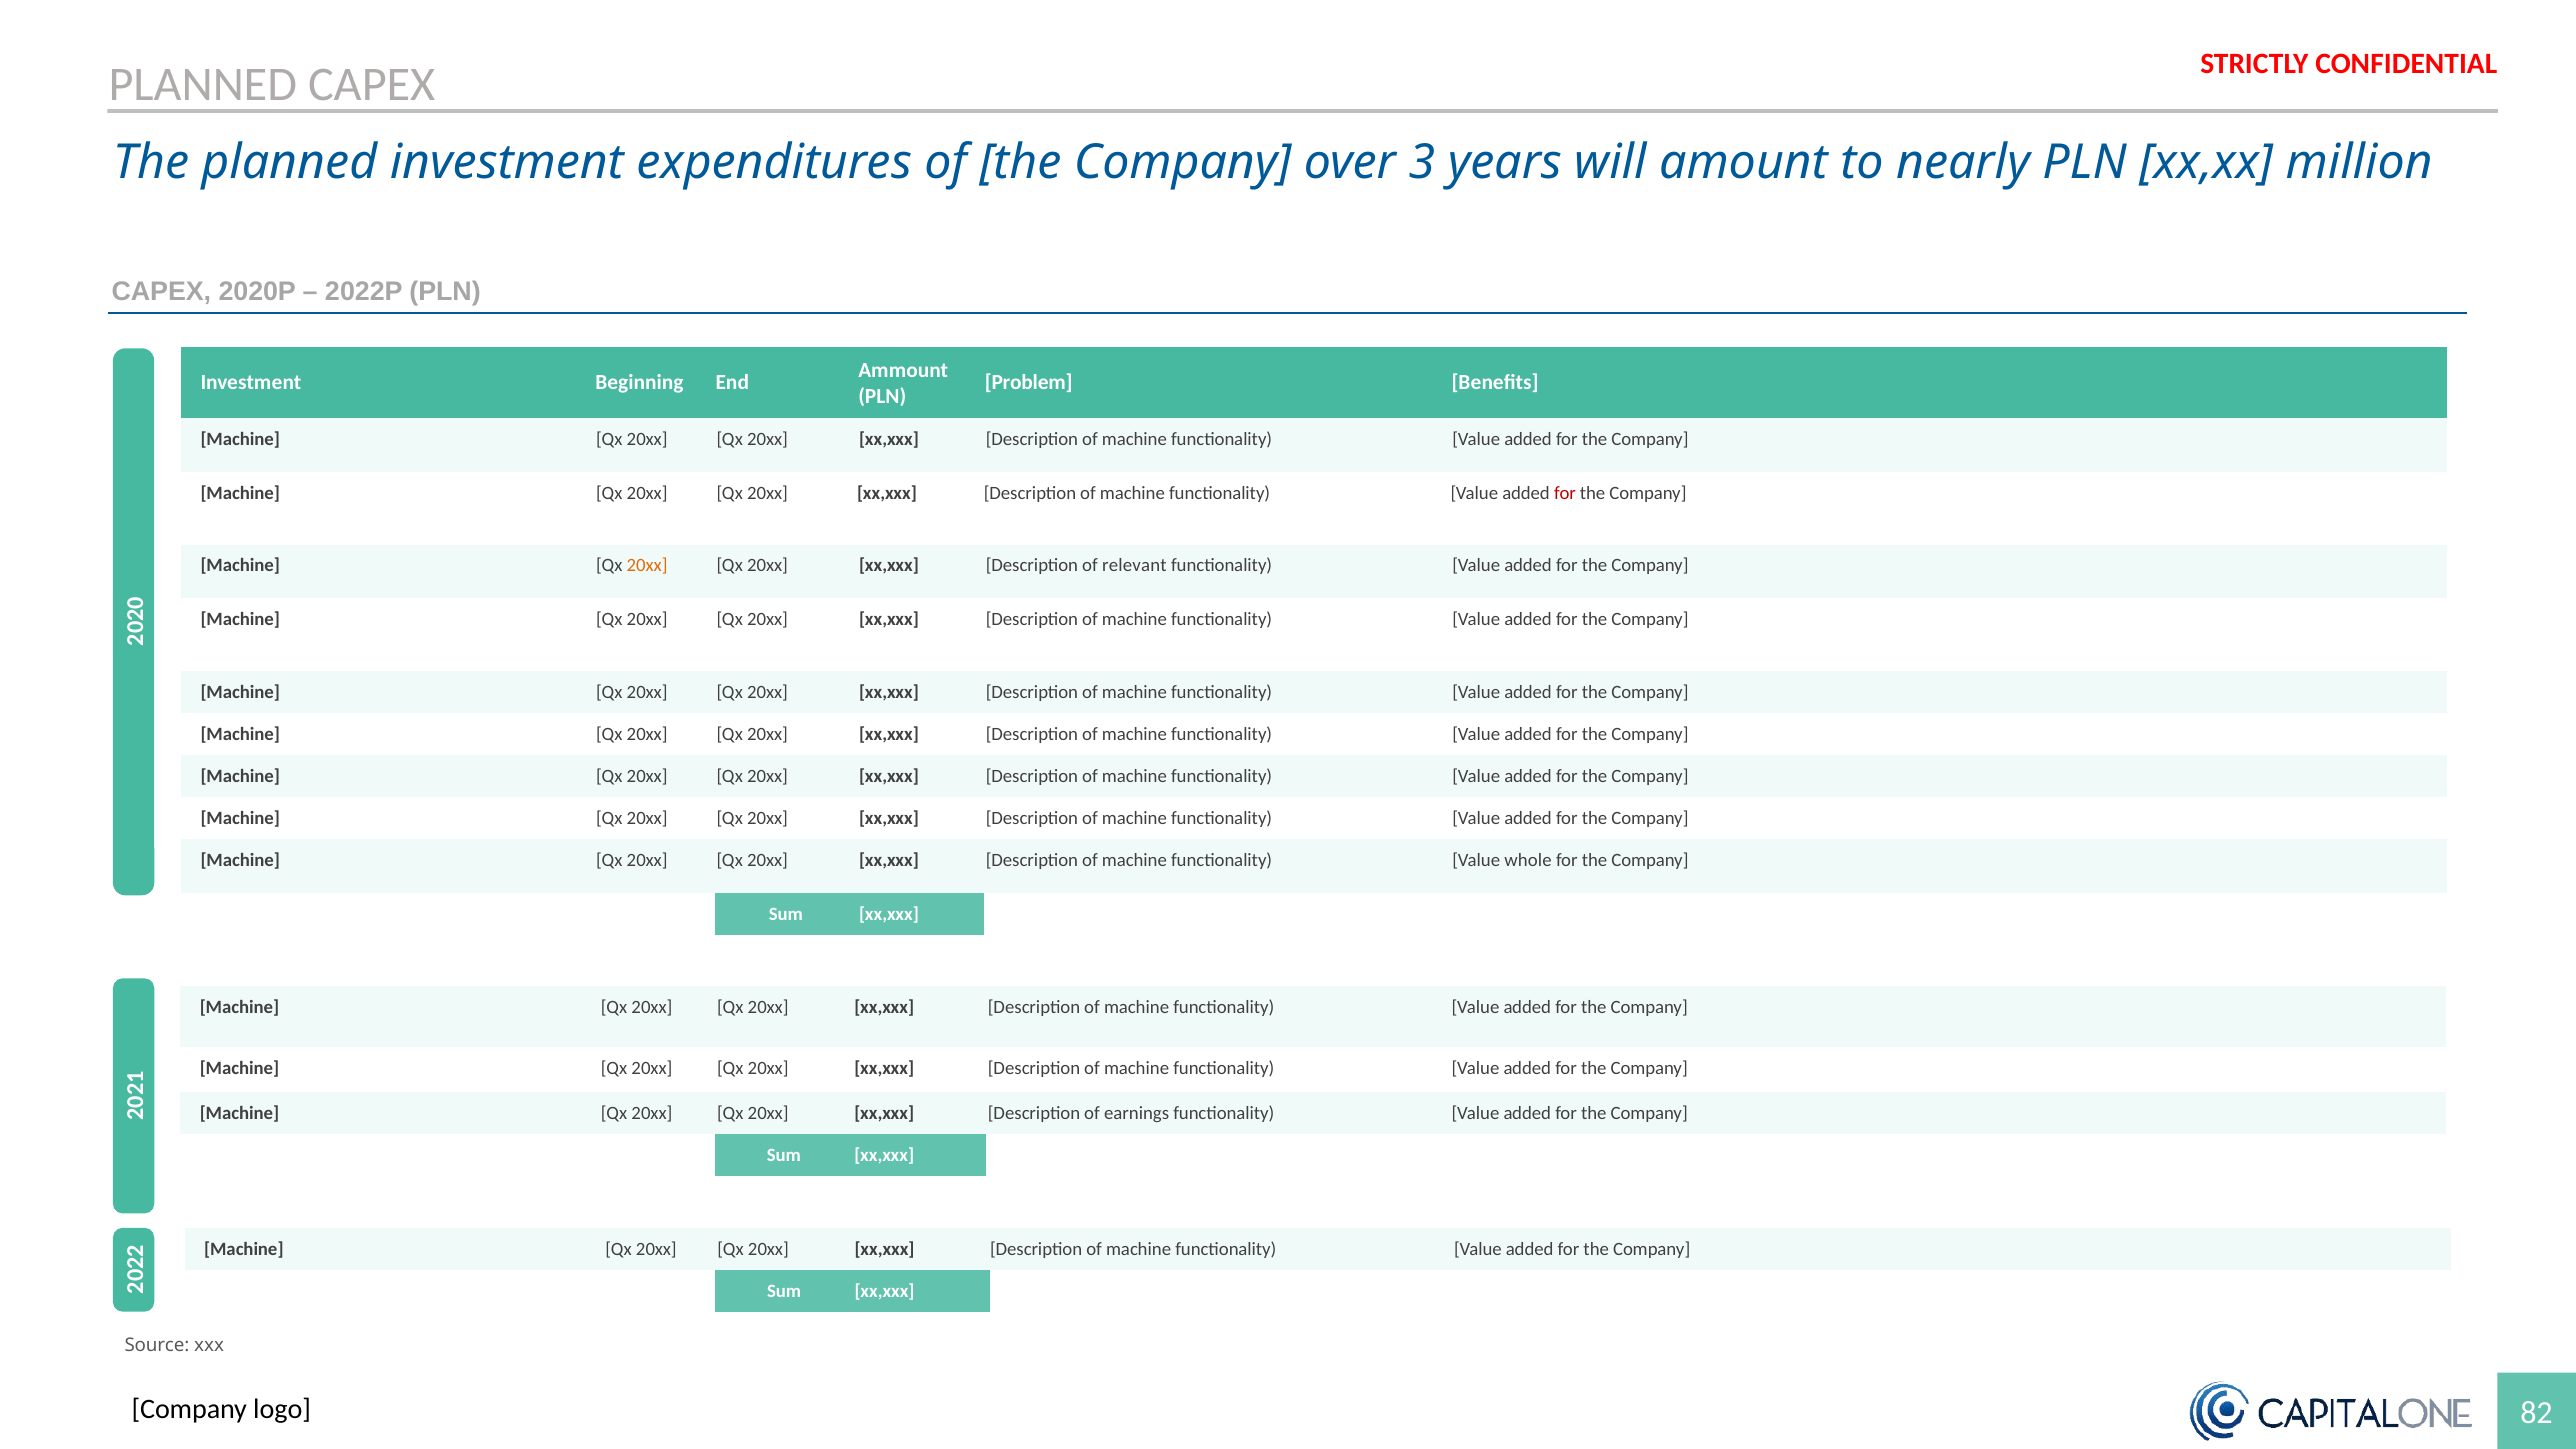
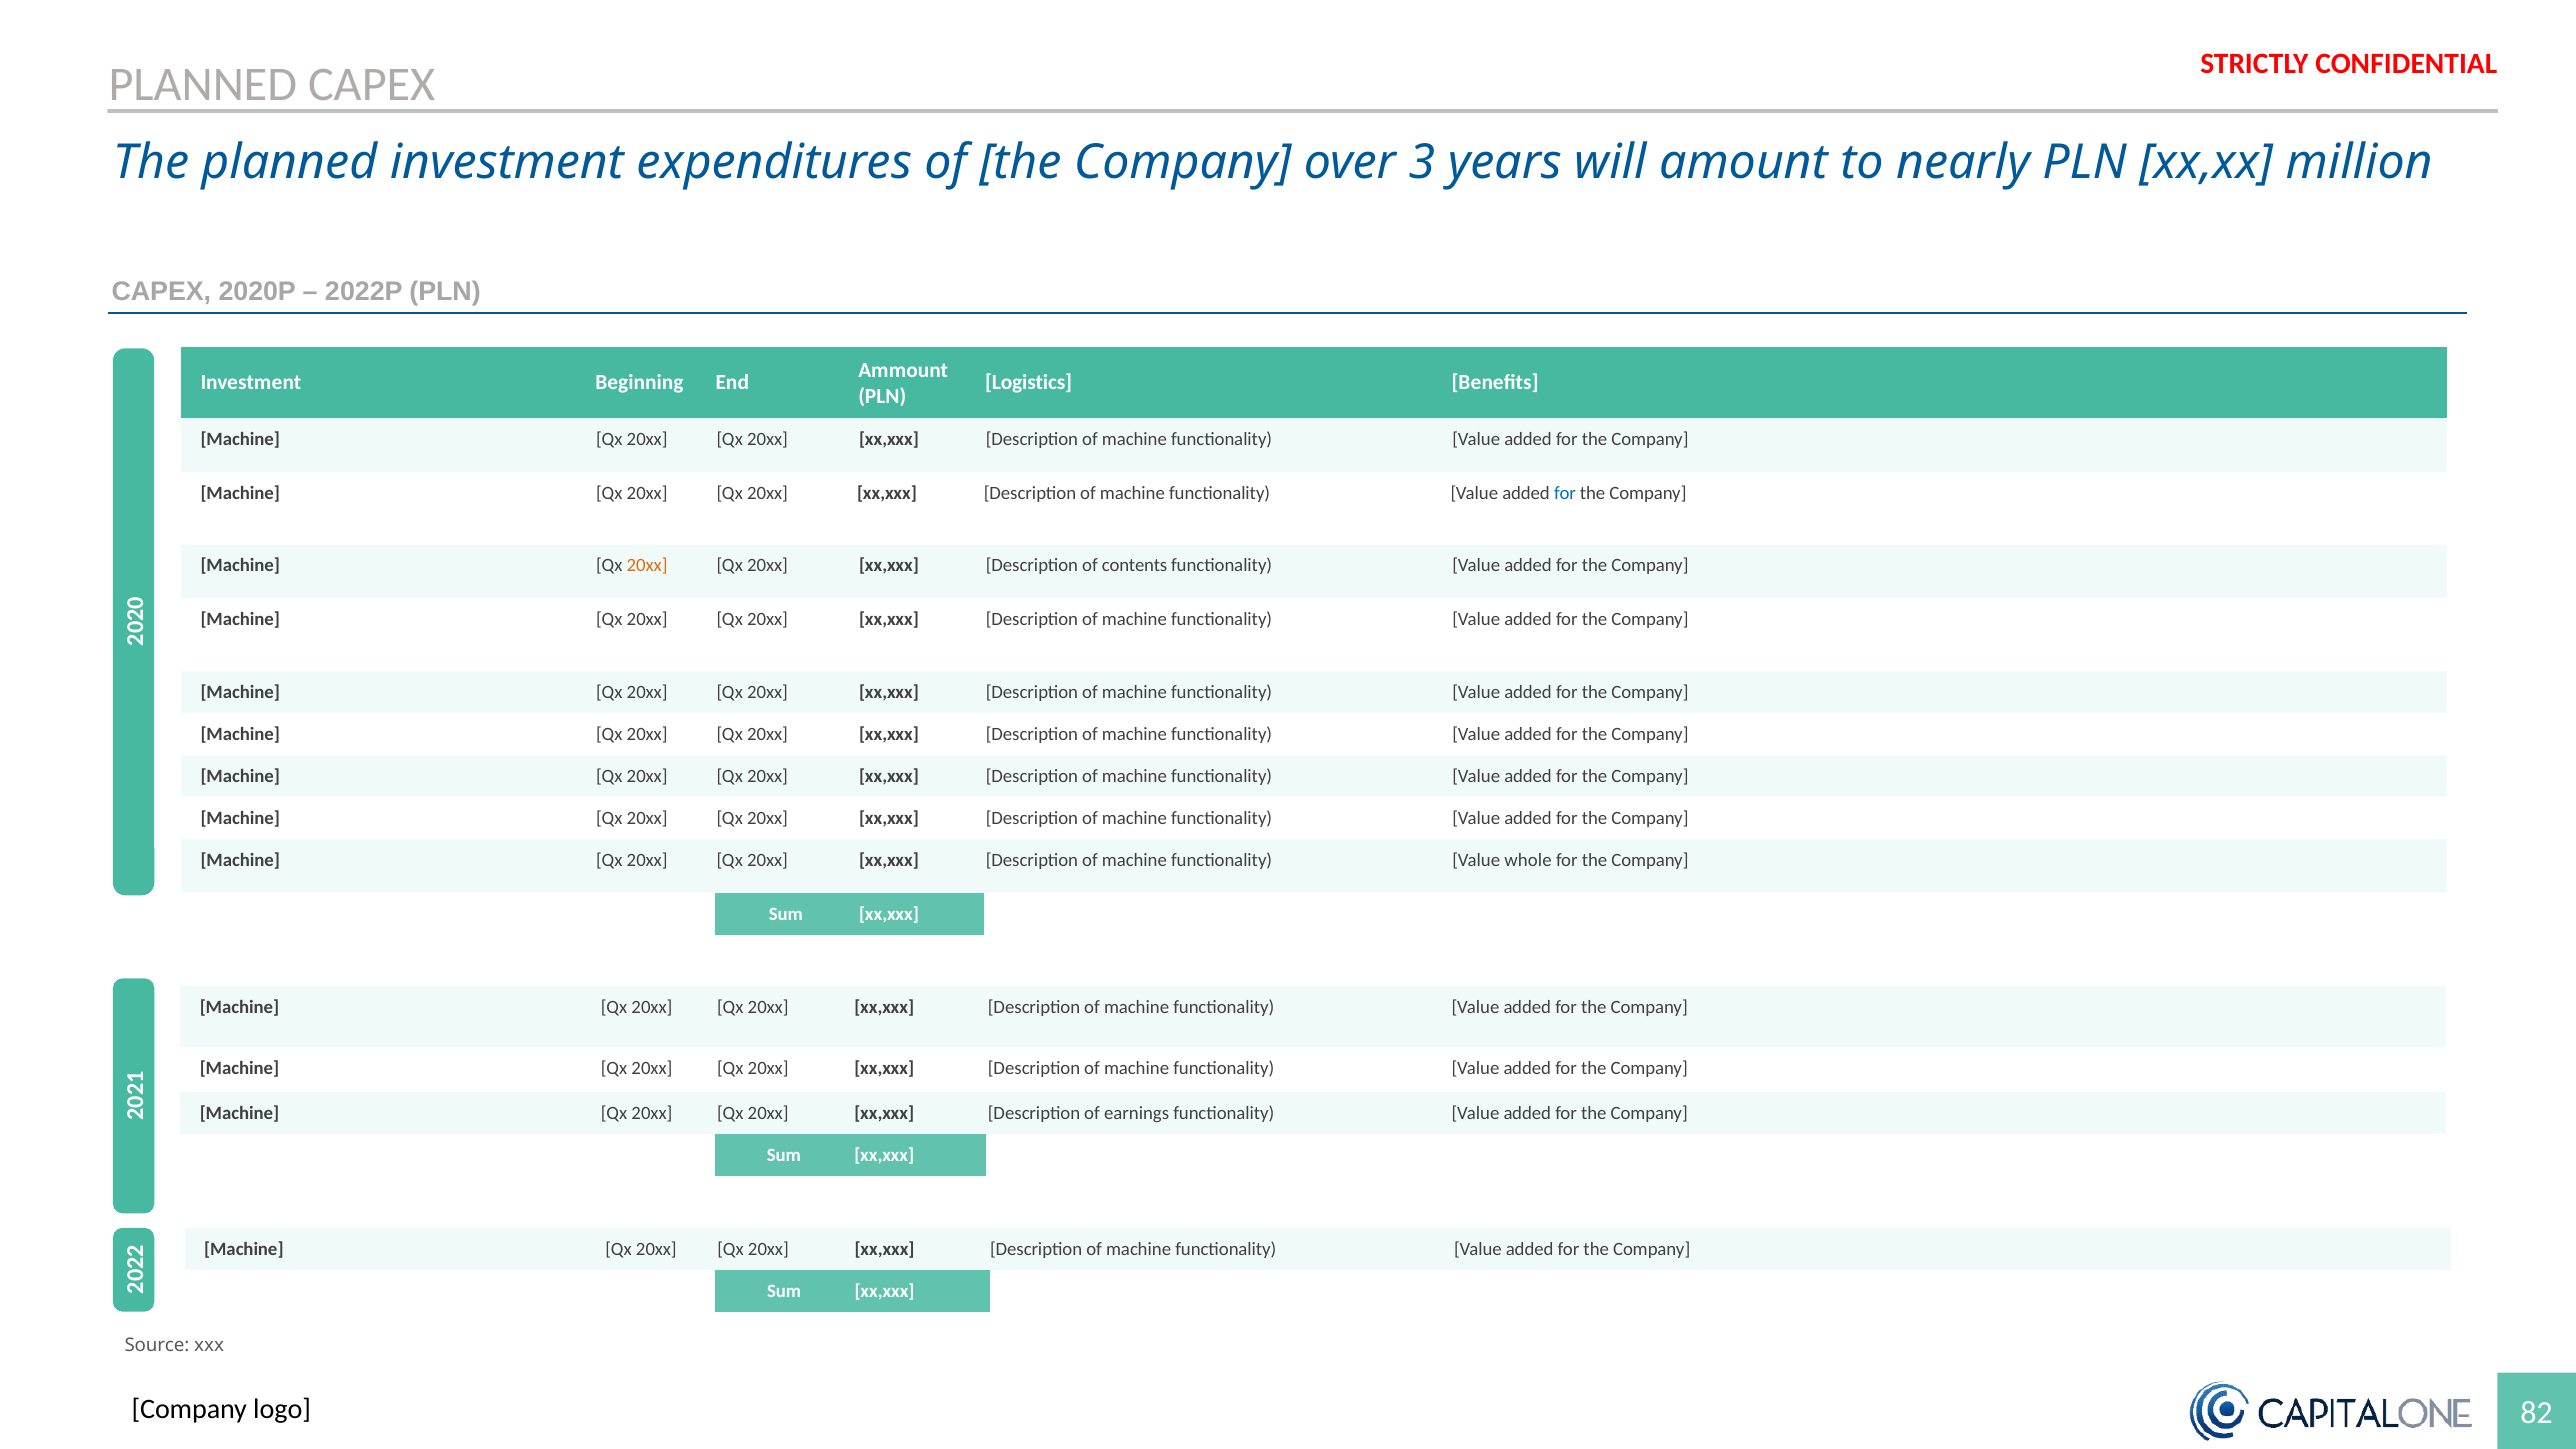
Problem: Problem -> Logistics (1029, 383)
for colour: red -> blue (1565, 493)
relevant: relevant -> contents (1135, 566)
